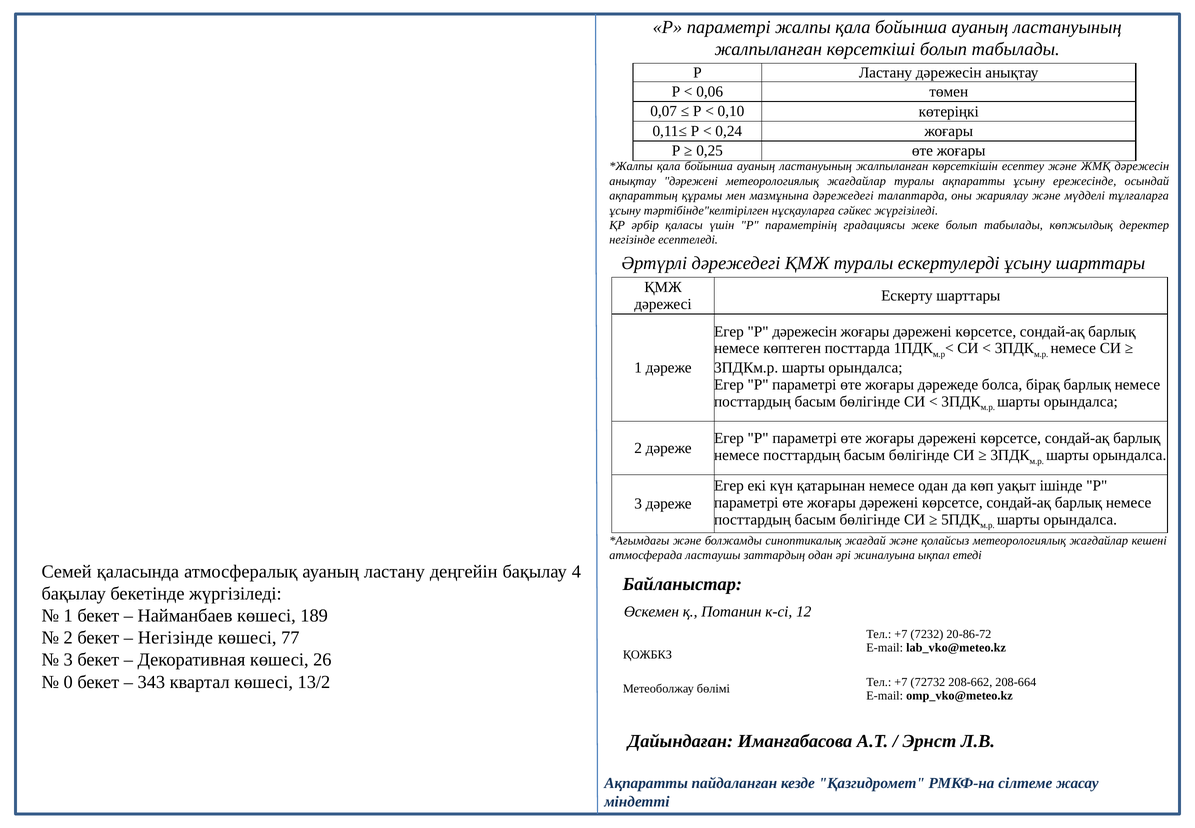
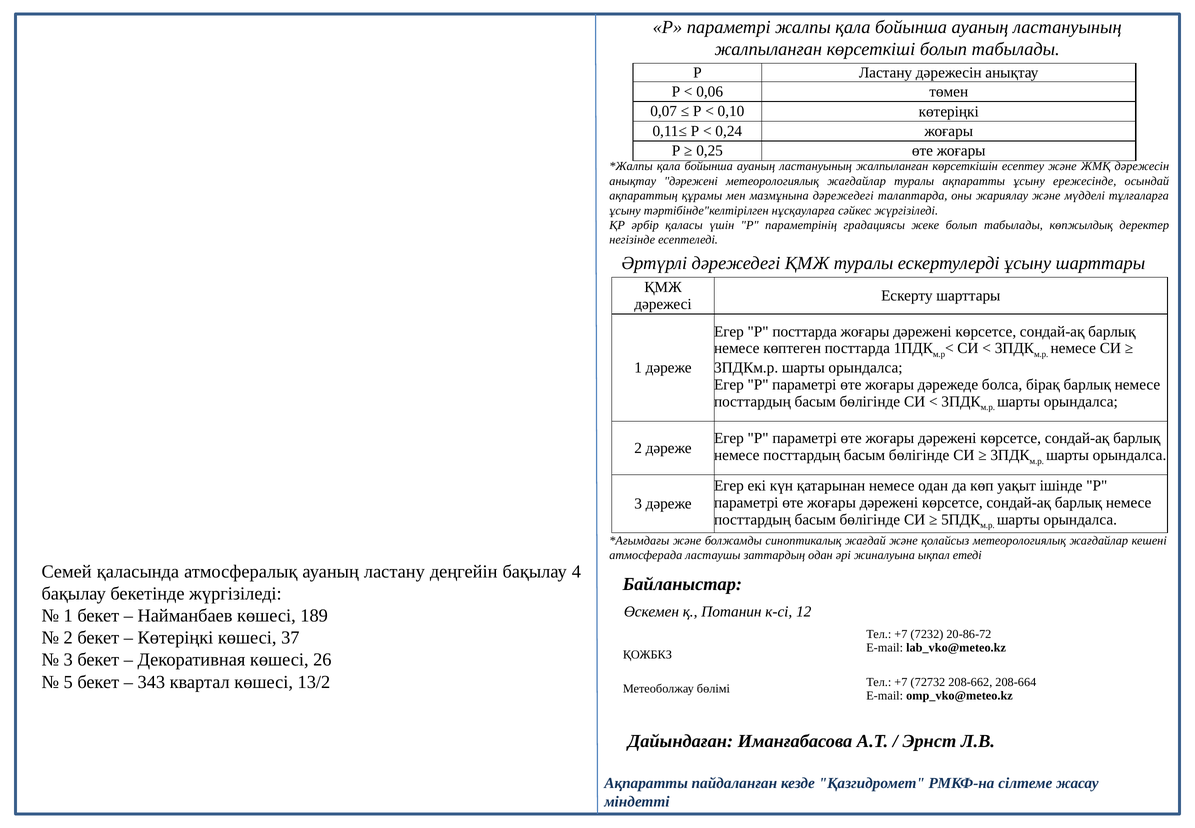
Р дәрежесін: дәрежесін -> посттарда (805, 331)
Негізінде: Негізінде -> Көтеріңкі (175, 637)
77: 77 -> 37 (290, 637)
0: 0 -> 5 (68, 681)
